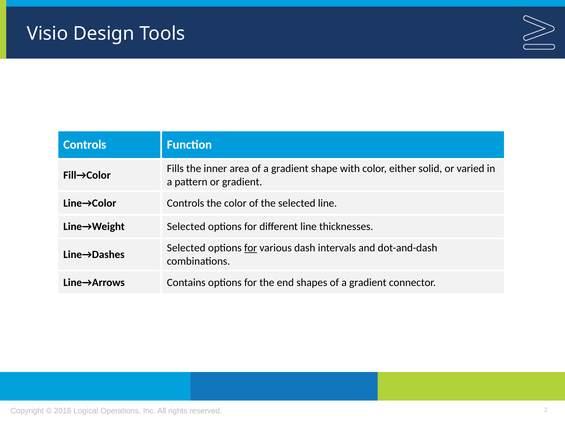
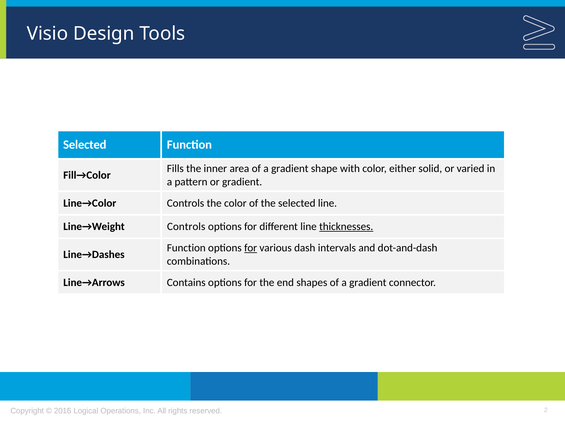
Controls: Controls -> Selected (85, 145)
Line→Weight Selected: Selected -> Controls (186, 227)
thicknesses underline: none -> present (346, 227)
Selected: Selected -> Function (186, 248)
